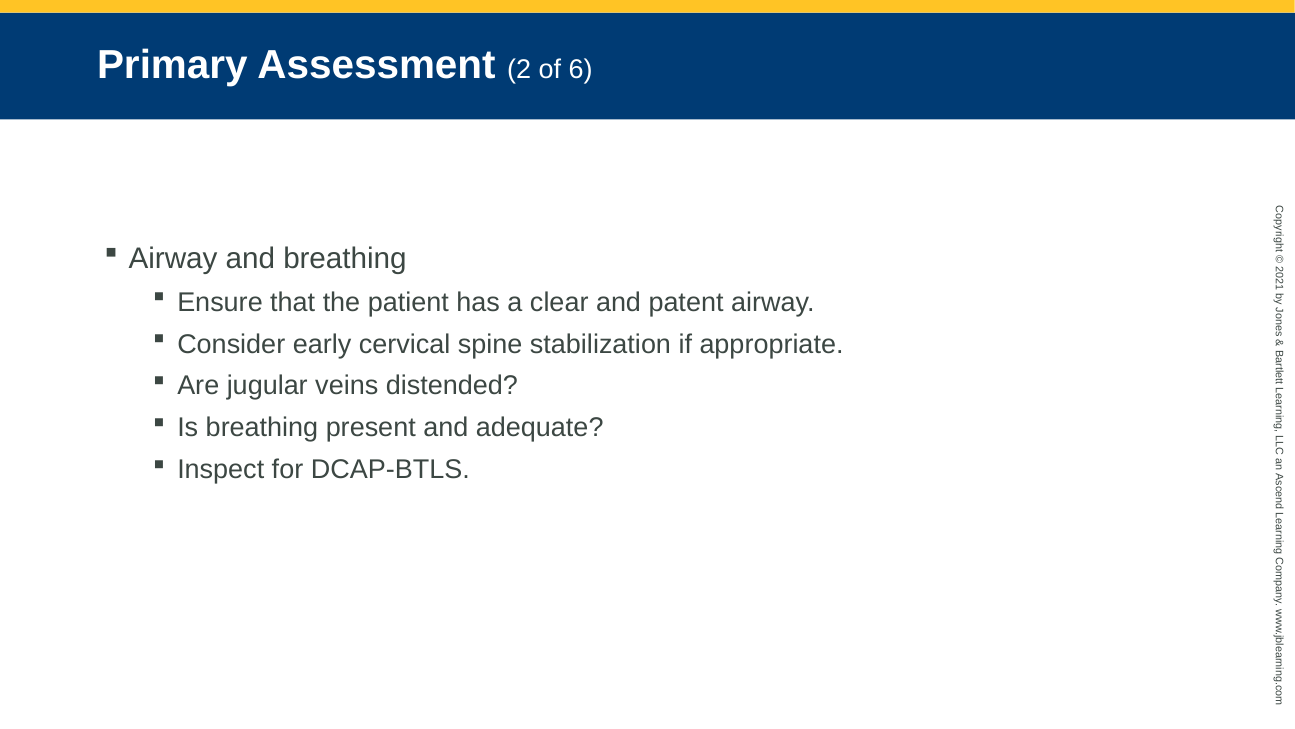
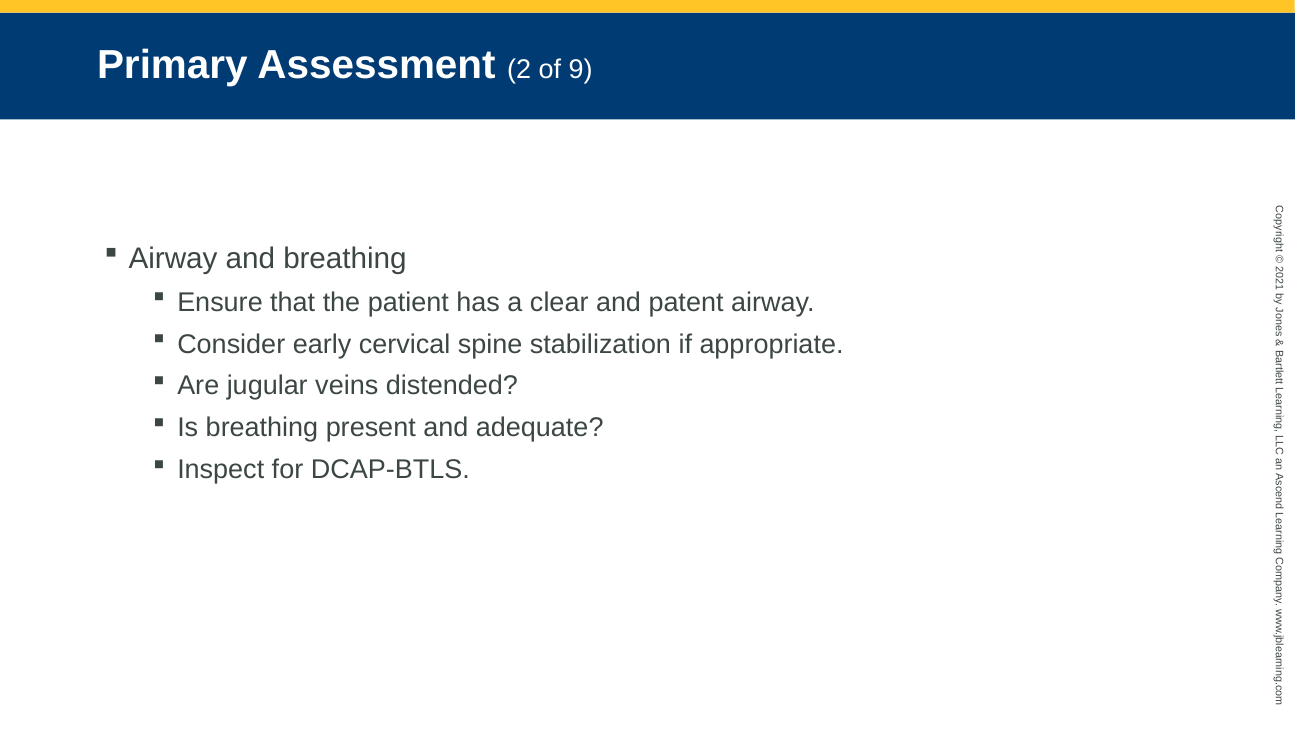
6: 6 -> 9 (581, 70)
